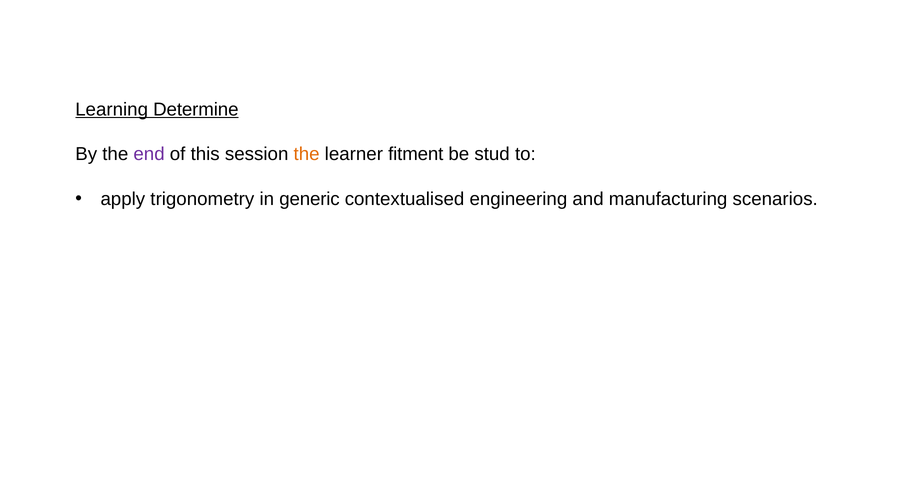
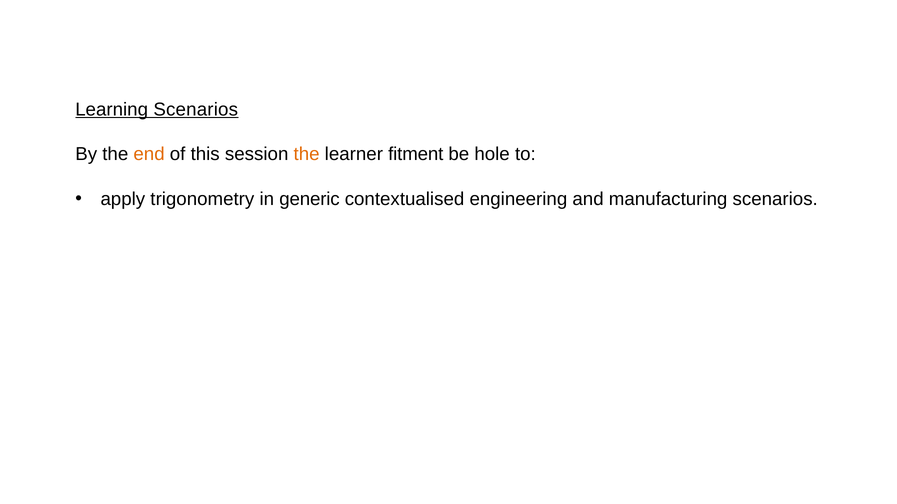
Learning Determine: Determine -> Scenarios (196, 110)
end colour: purple -> orange (149, 154)
stud: stud -> hole (492, 154)
